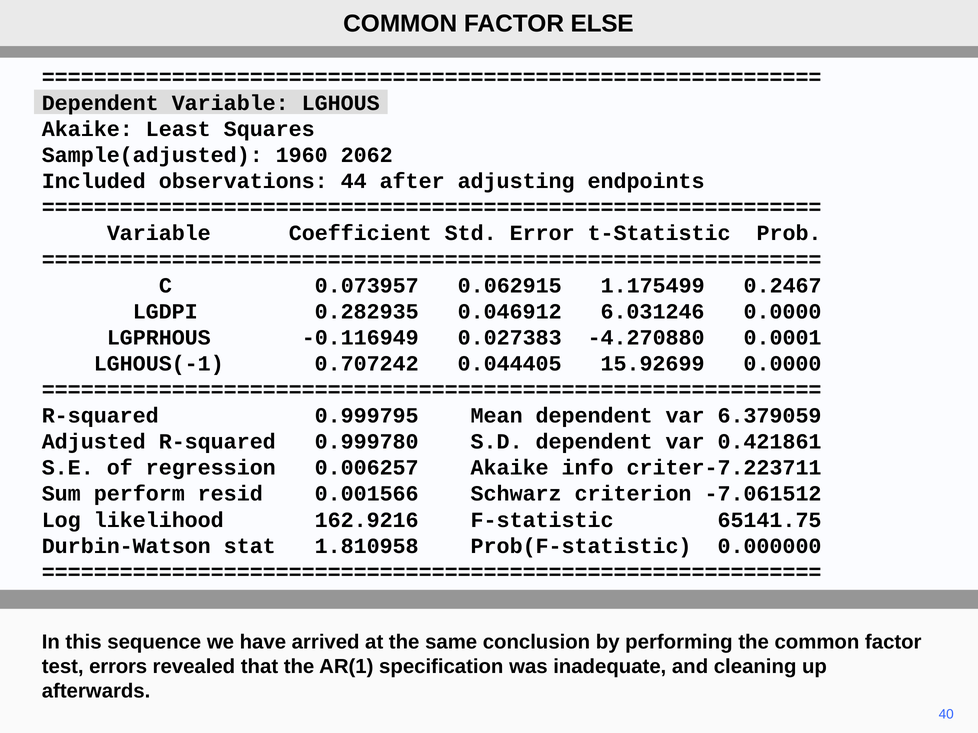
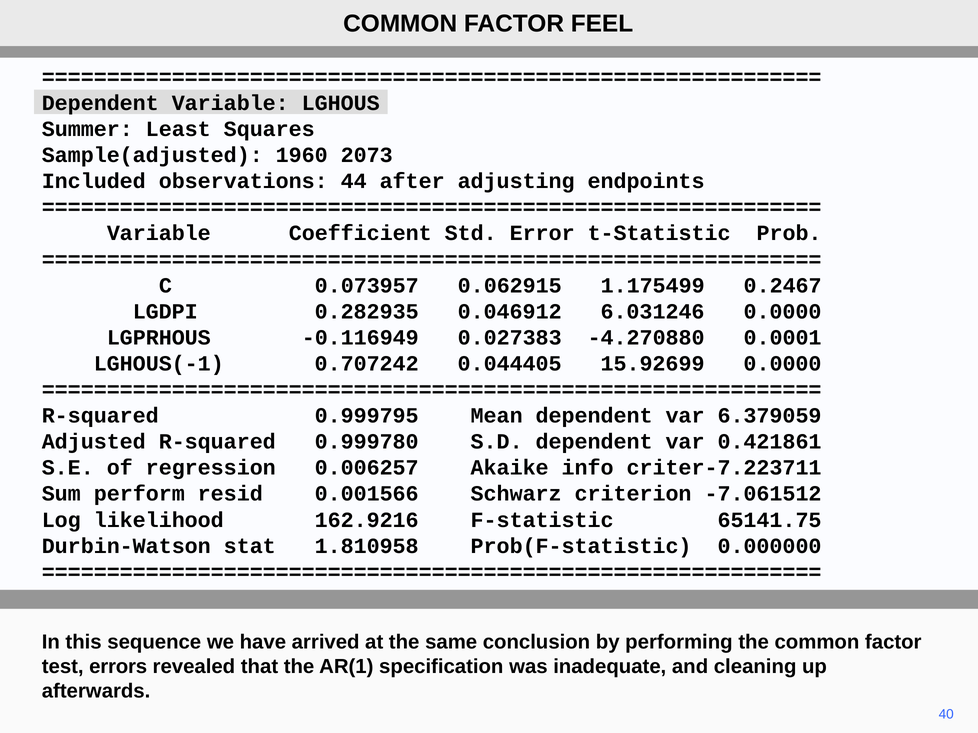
ELSE: ELSE -> FEEL (602, 24)
Akaike: Akaike -> Summer (87, 129)
2062: 2062 -> 2073 (367, 155)
